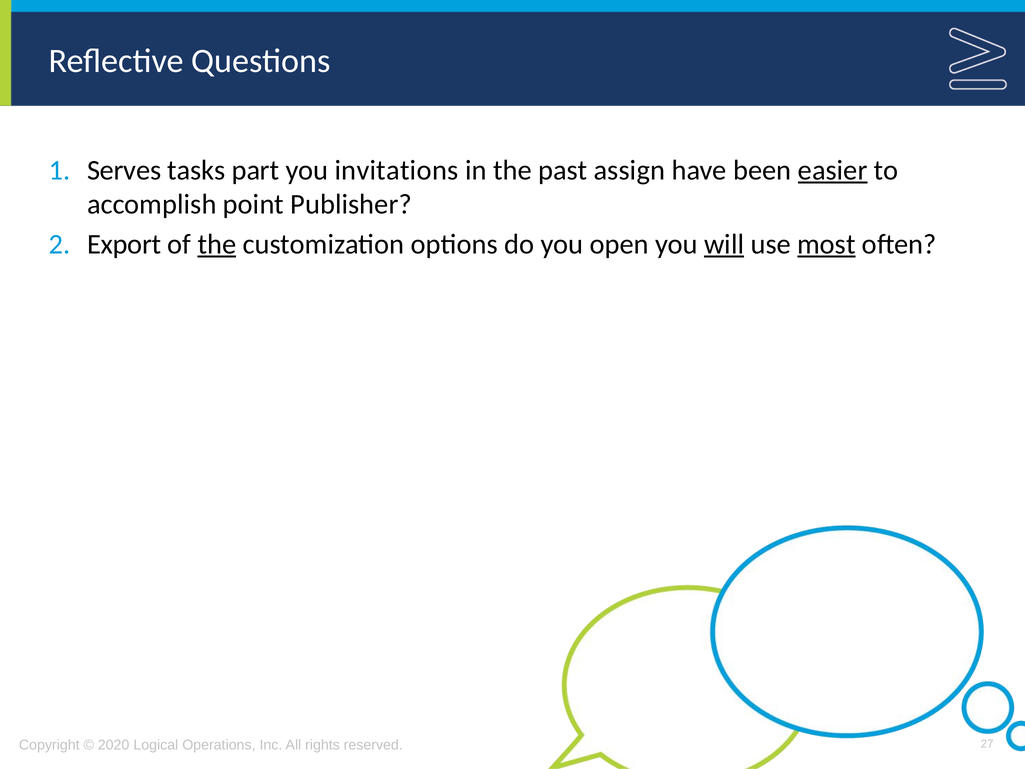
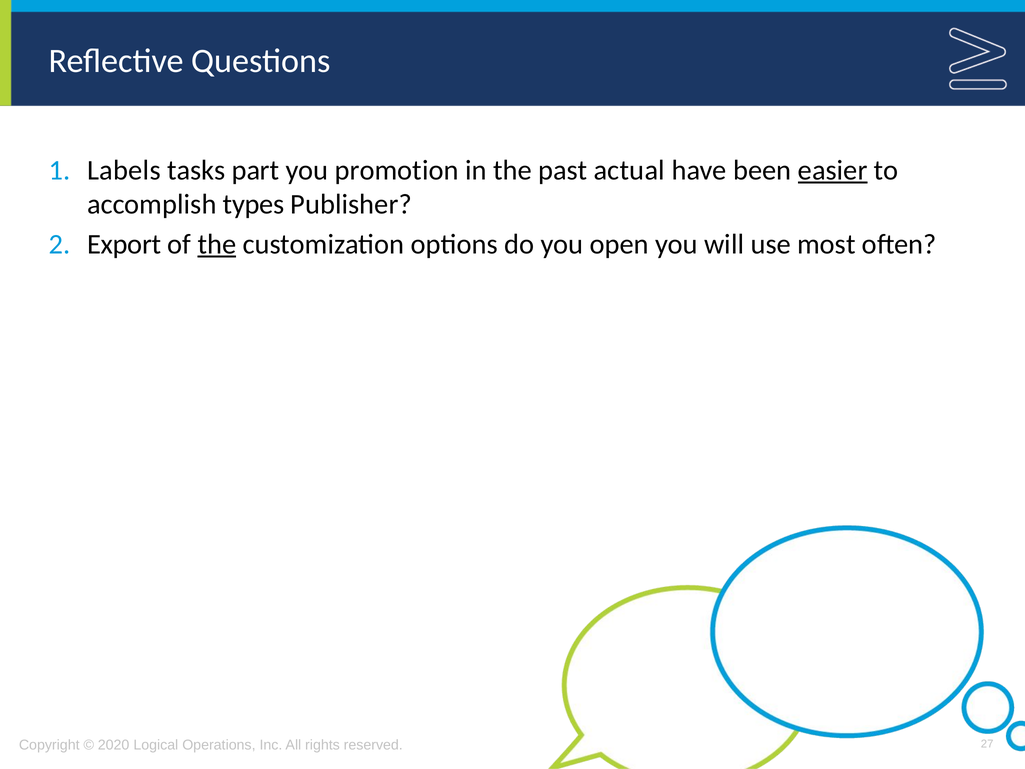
Serves: Serves -> Labels (124, 170)
invitations: invitations -> promotion (397, 170)
assign: assign -> actual (629, 170)
point: point -> types (254, 204)
will underline: present -> none (724, 244)
most underline: present -> none (826, 244)
